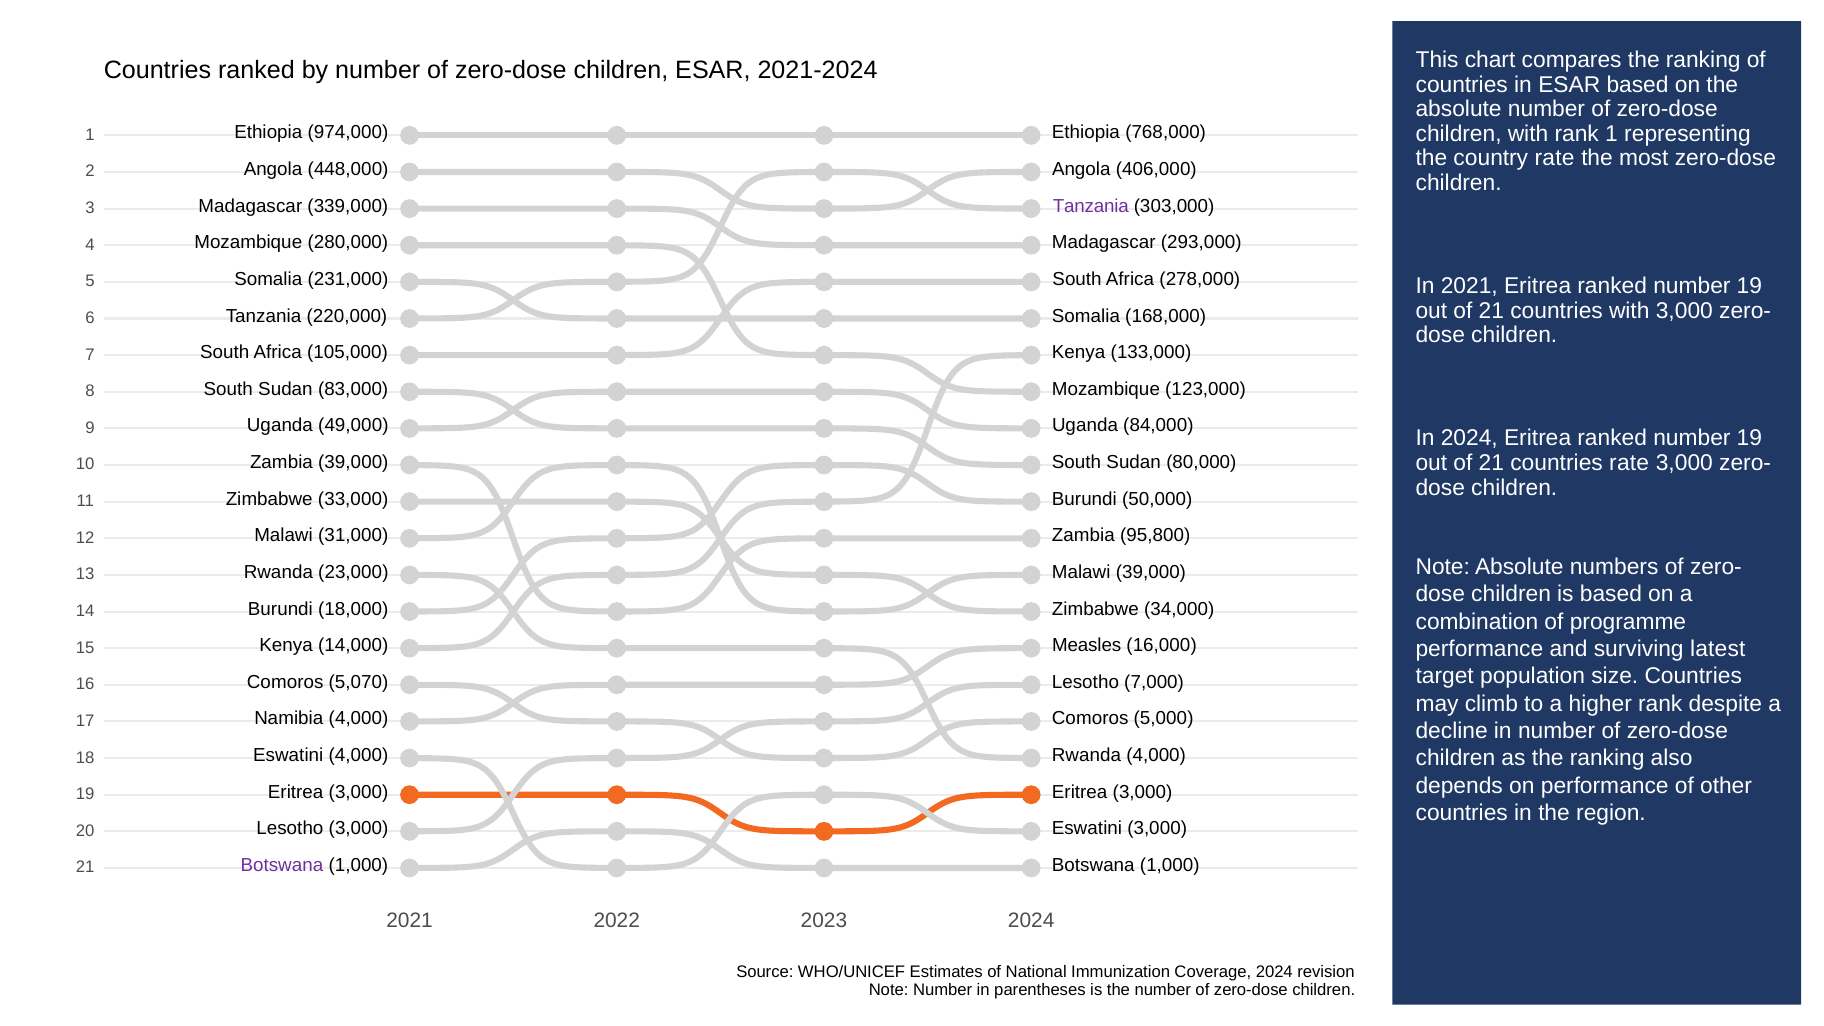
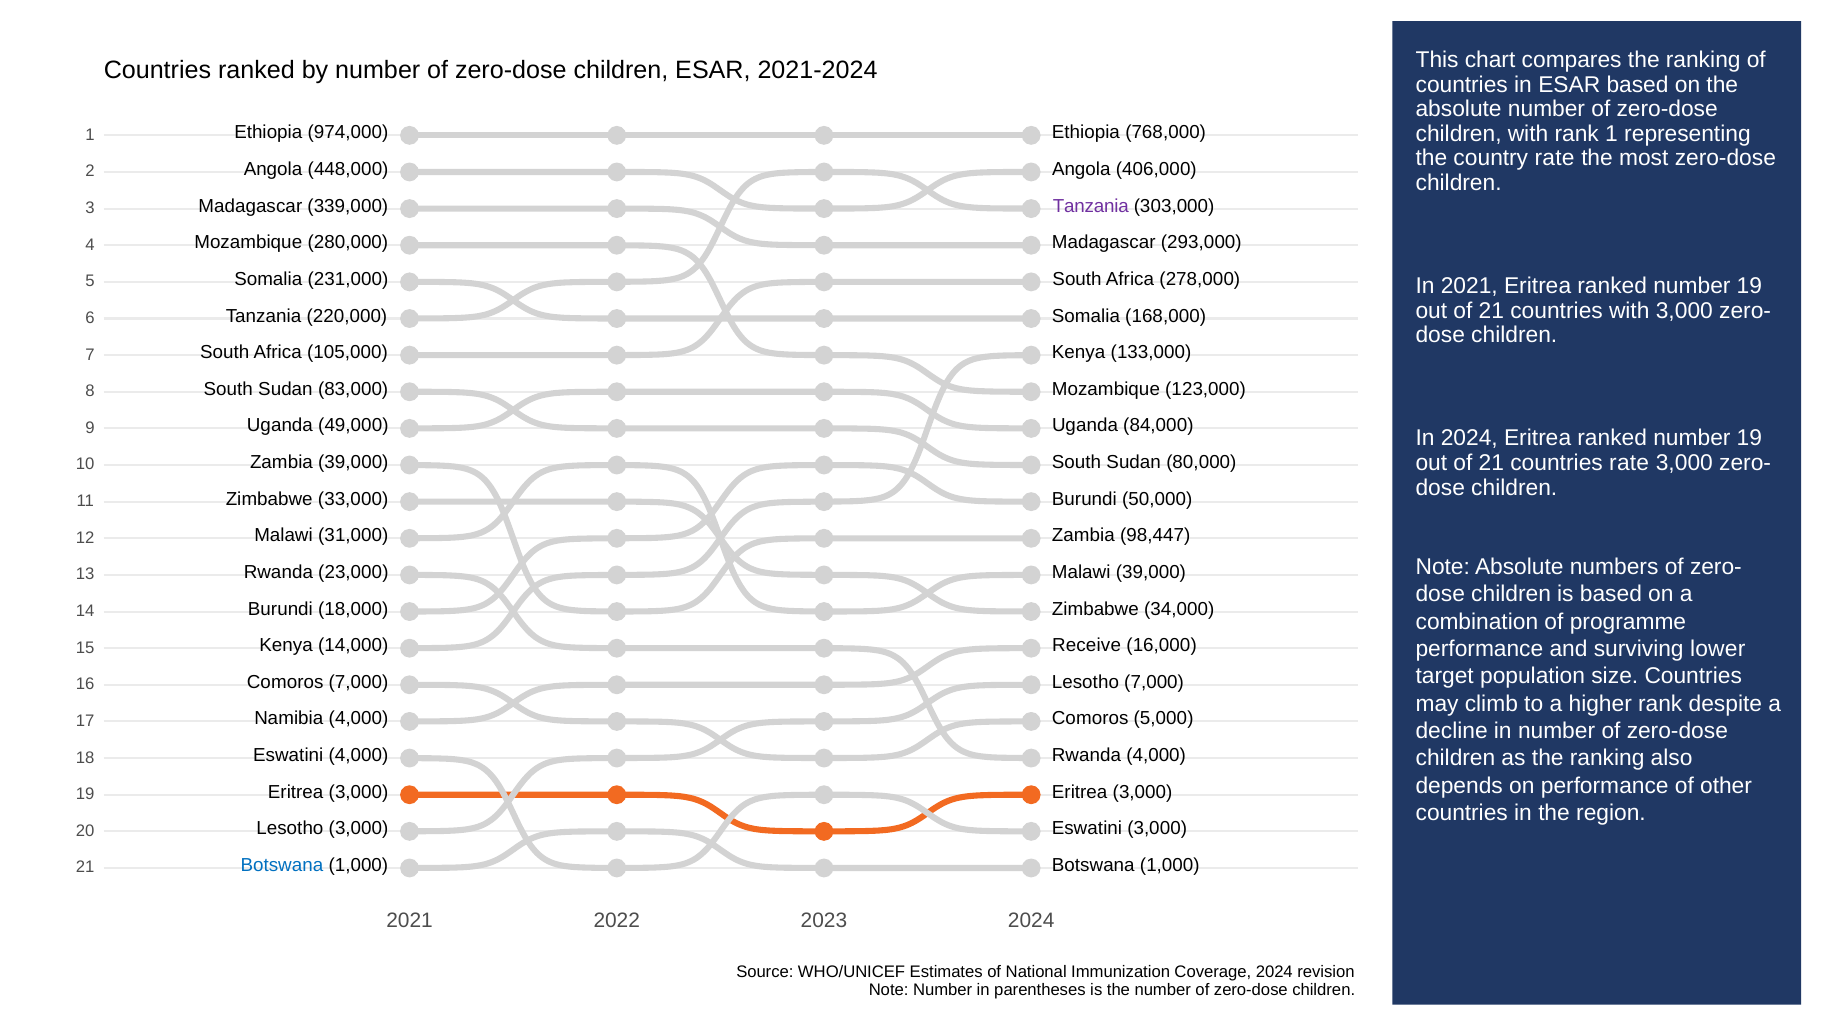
95,800: 95,800 -> 98,447 (1155, 536)
Measles: Measles -> Receive (1086, 646)
latest: latest -> lower (1718, 649)
Comoros 5,070: 5,070 -> 7,000 (359, 682)
Botswana colour: purple -> blue (282, 865)
